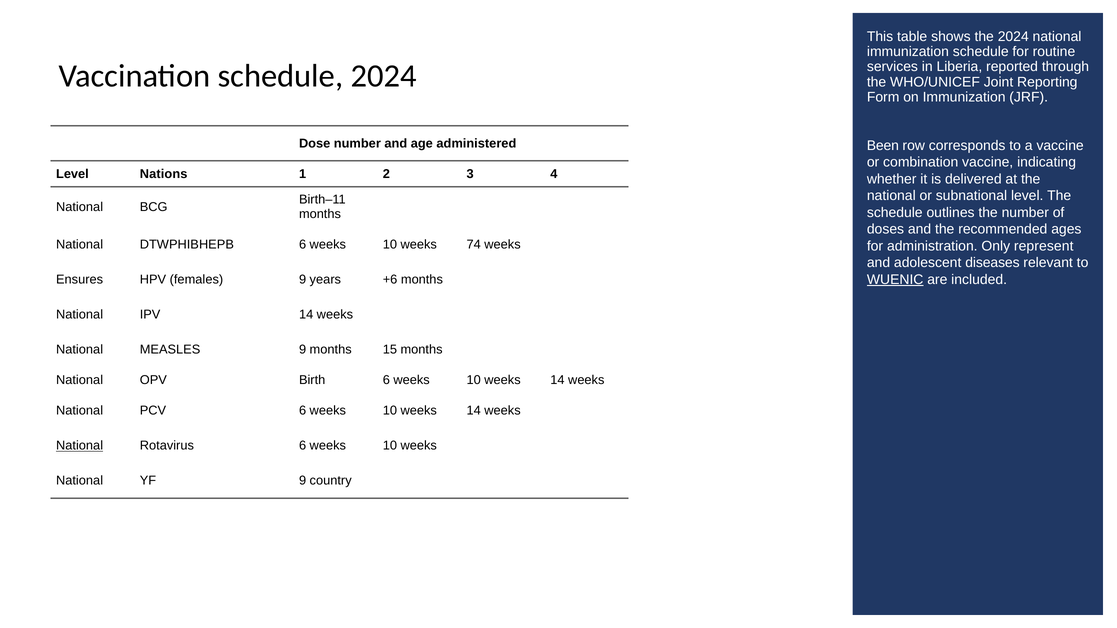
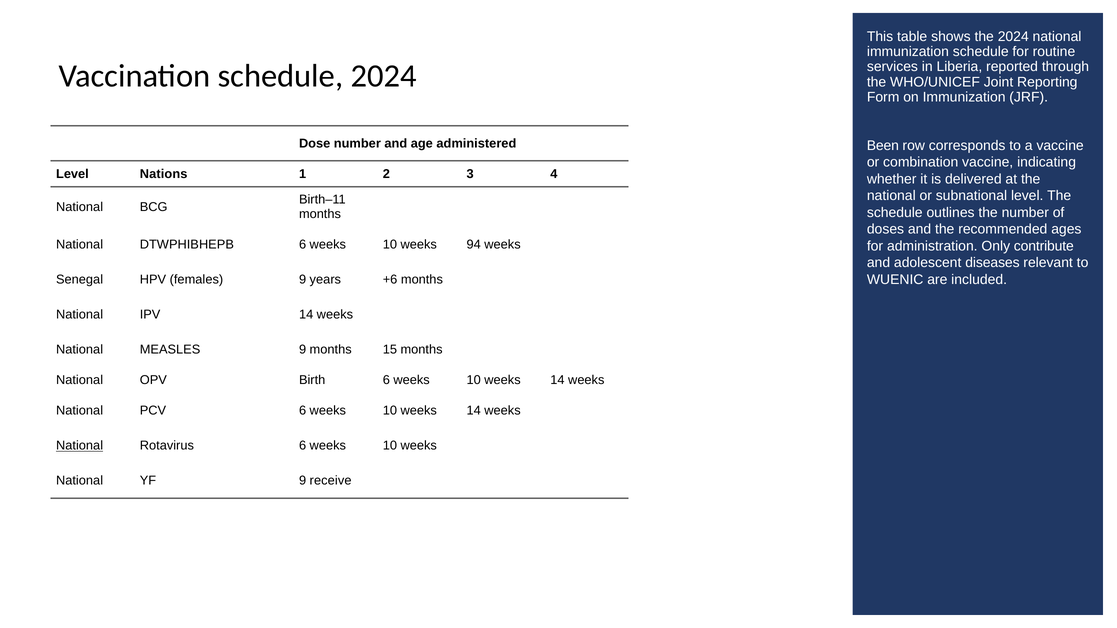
74: 74 -> 94 (474, 245)
represent: represent -> contribute (1044, 246)
WUENIC underline: present -> none (895, 280)
Ensures: Ensures -> Senegal (80, 280)
country: country -> receive (331, 481)
